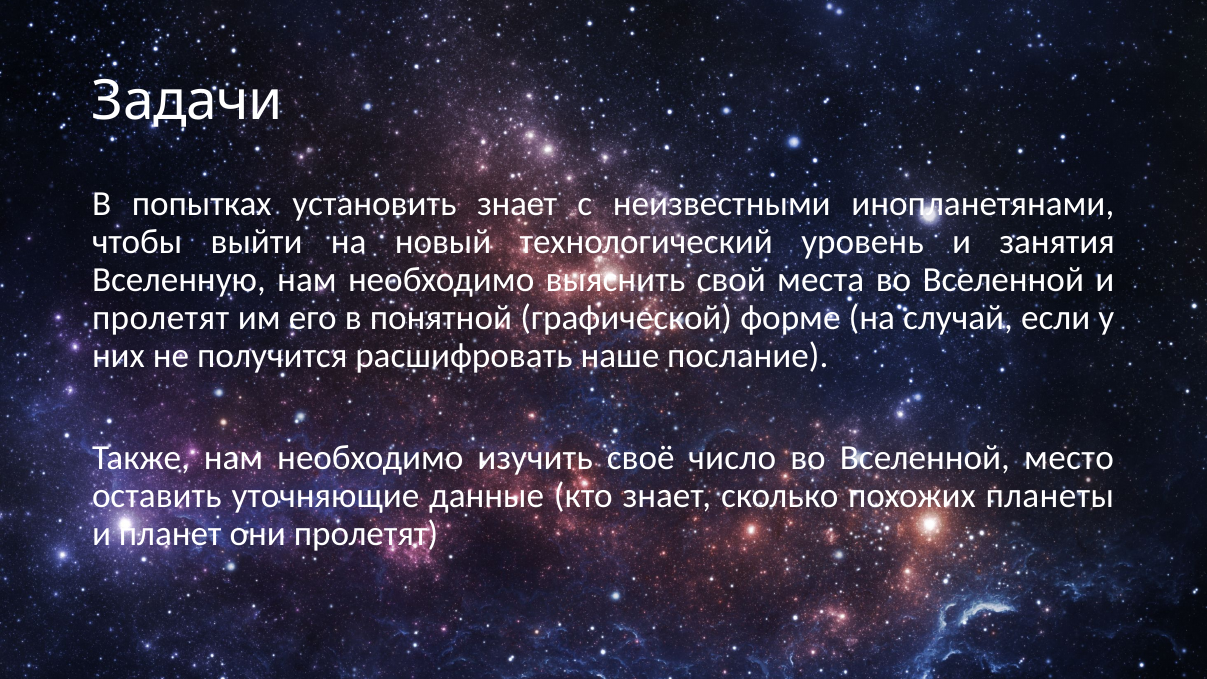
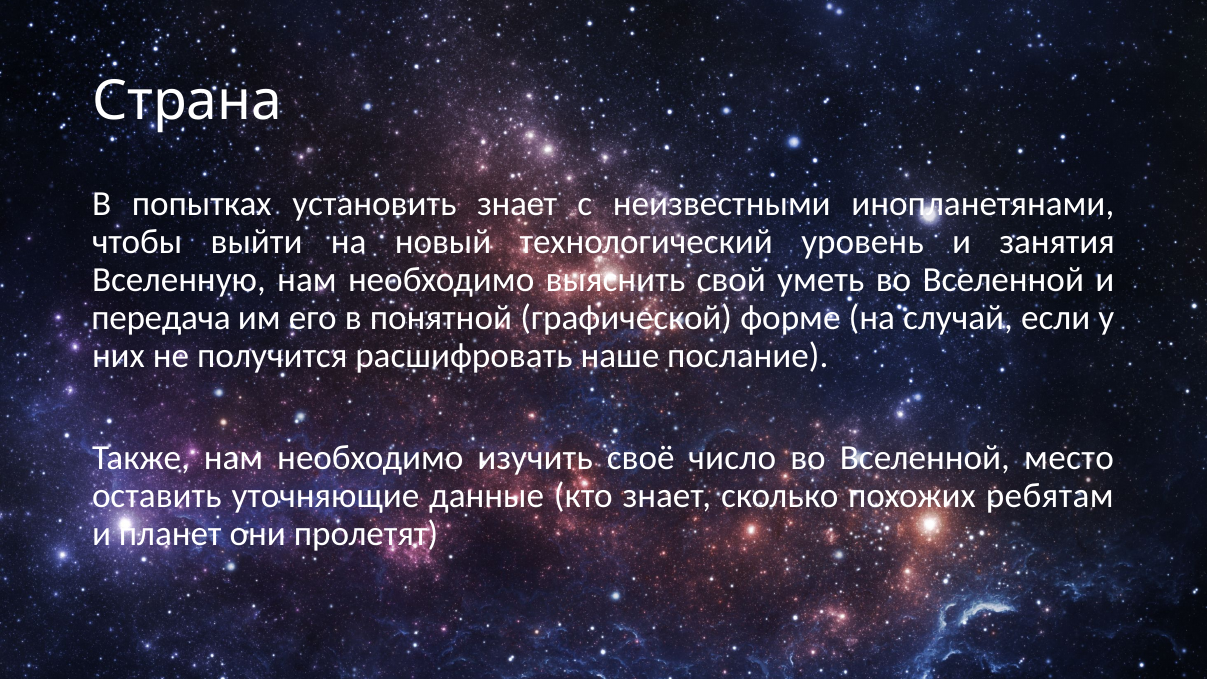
Задачи: Задачи -> Страна (187, 101)
места: места -> уметь (821, 280)
пролетят: пролетят -> передача (161, 318)
планеты: планеты -> ребятам (1050, 495)
